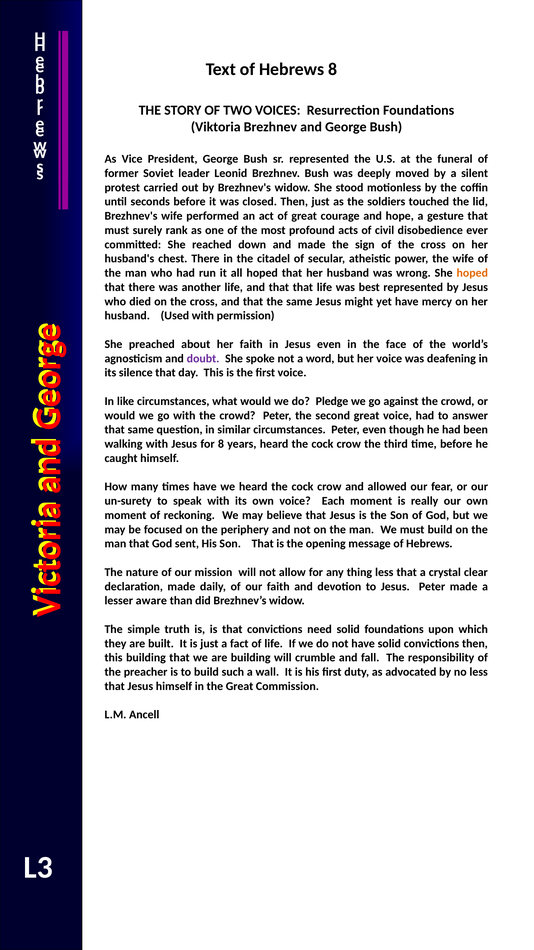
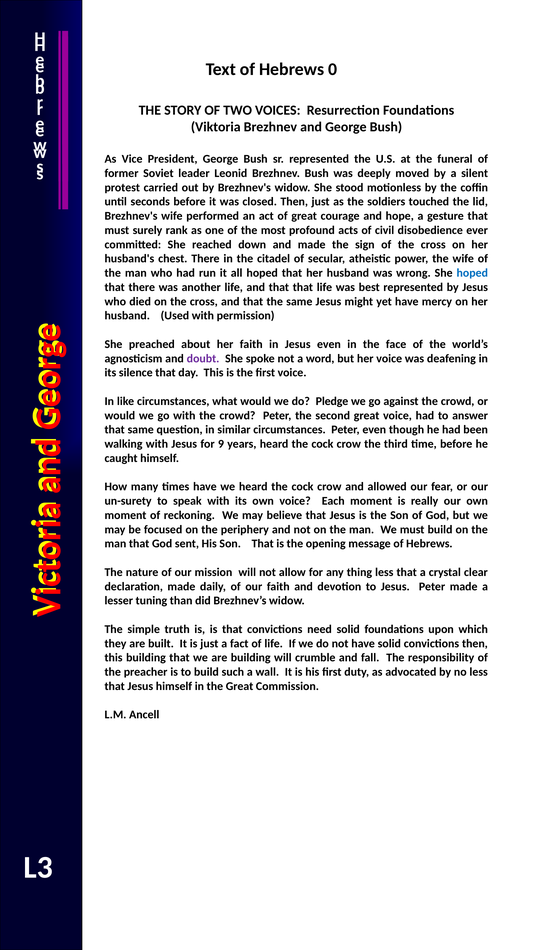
Hebrews 8: 8 -> 0 (333, 69)
hoped colour: orange -> blue (472, 273)
for 8: 8 -> 9 (221, 444)
aware: aware -> tuning (151, 600)
